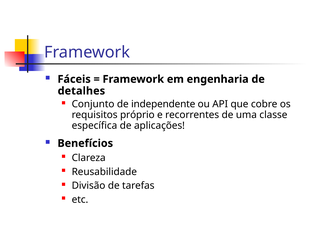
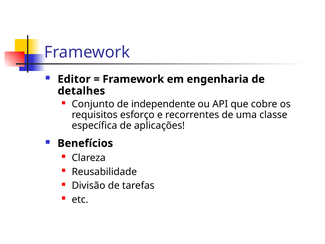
Fáceis: Fáceis -> Editor (74, 79)
próprio: próprio -> esforço (137, 115)
